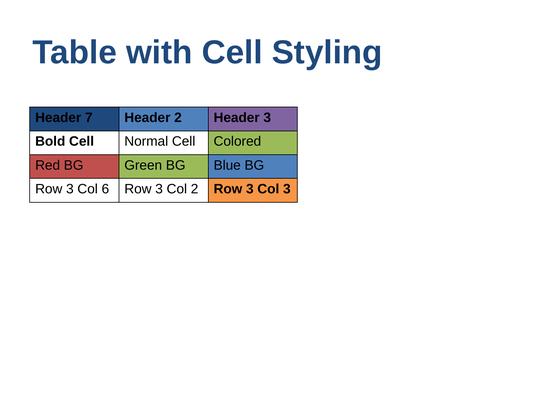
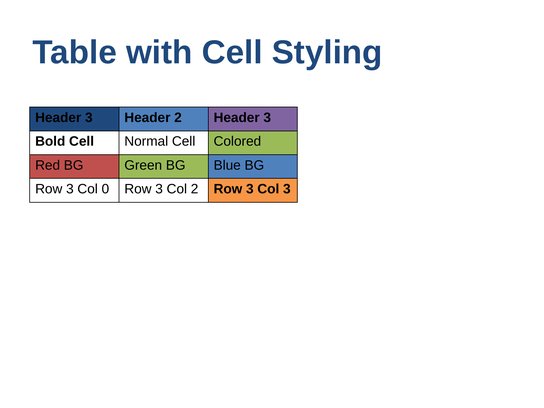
7: 7 -> 3 (89, 118)
6: 6 -> 0 (105, 189)
